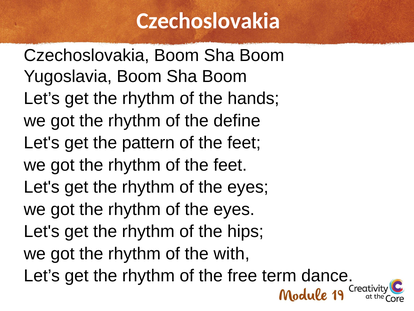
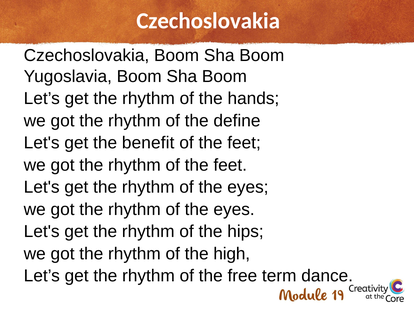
pattern: pattern -> benefit (148, 143)
with: with -> high (232, 253)
